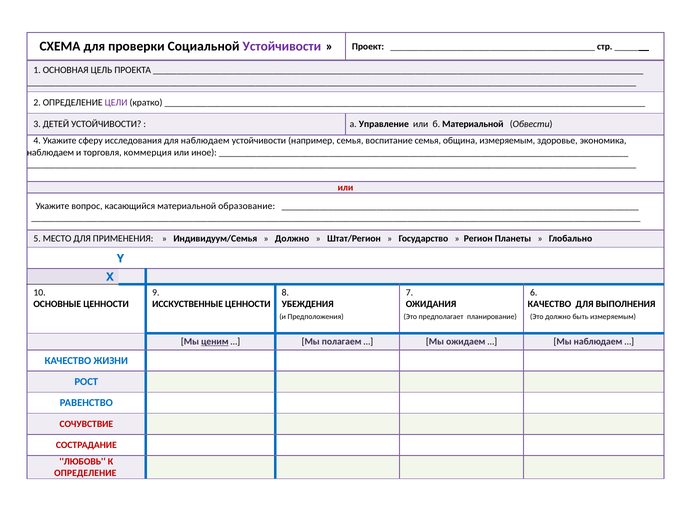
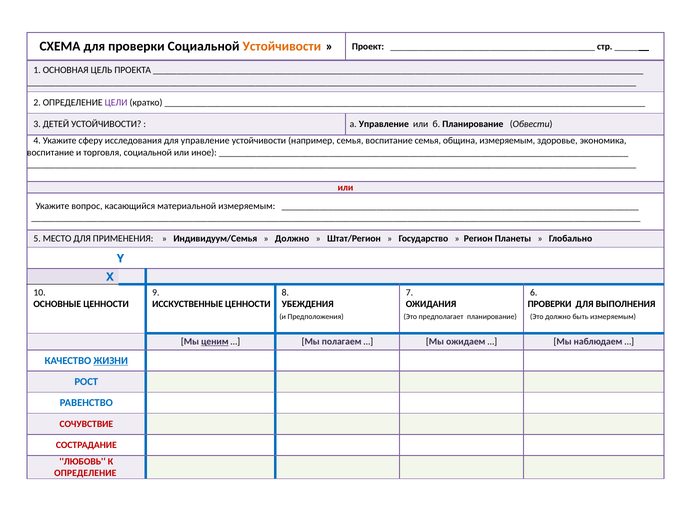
Устойчивости colour: purple -> orange (282, 47)
б Материальной: Материальной -> Планирование (473, 124)
для наблюдаем: наблюдаем -> управление (205, 141)
наблюдаем: наблюдаем -> воспитание (50, 152)
торговля коммерция: коммерция -> социальной (148, 152)
материальной образование: образование -> измеряемым (247, 206)
КАЧЕСТВО: КАЧЕСТВО -> ПРОВЕРКИ (550, 304)
ЖИЗНИ underline: none -> present (111, 361)
